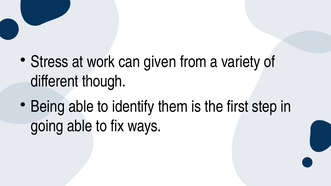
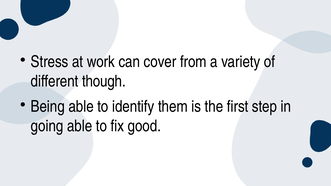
given: given -> cover (160, 62)
ways: ways -> good (144, 126)
